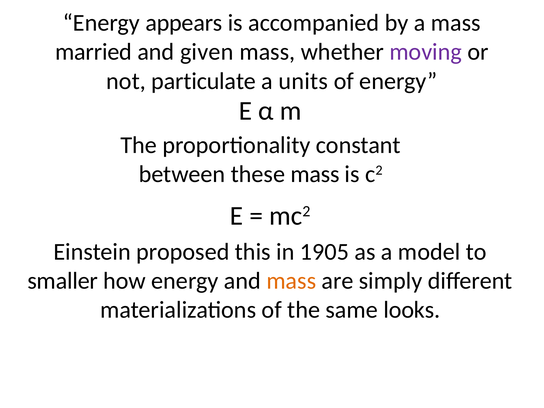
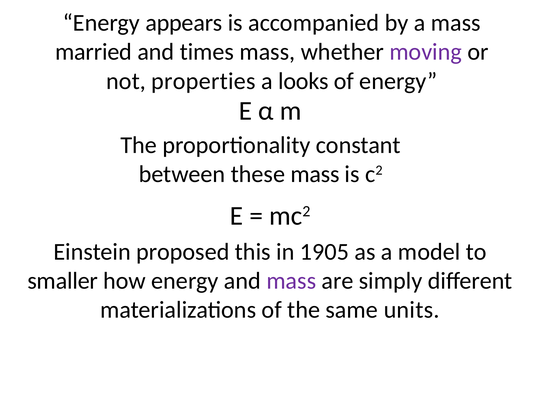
given: given -> times (207, 52)
particulate: particulate -> properties (203, 81)
units: units -> looks (303, 81)
mass colour: orange -> purple (291, 281)
looks: looks -> units (412, 310)
